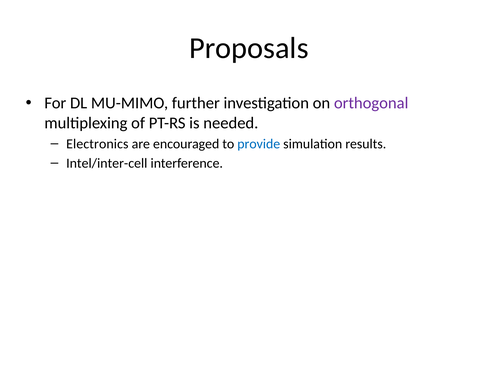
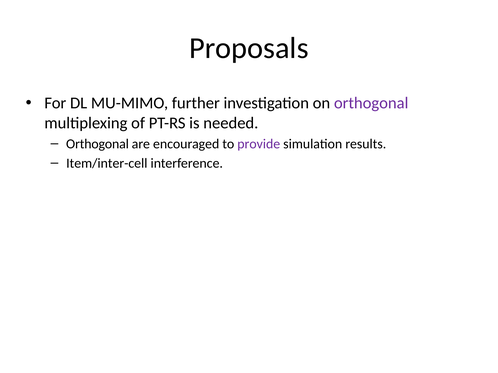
Electronics: Electronics -> Orthogonal (97, 144)
provide colour: blue -> purple (259, 144)
Intel/inter-cell: Intel/inter-cell -> Item/inter-cell (107, 163)
